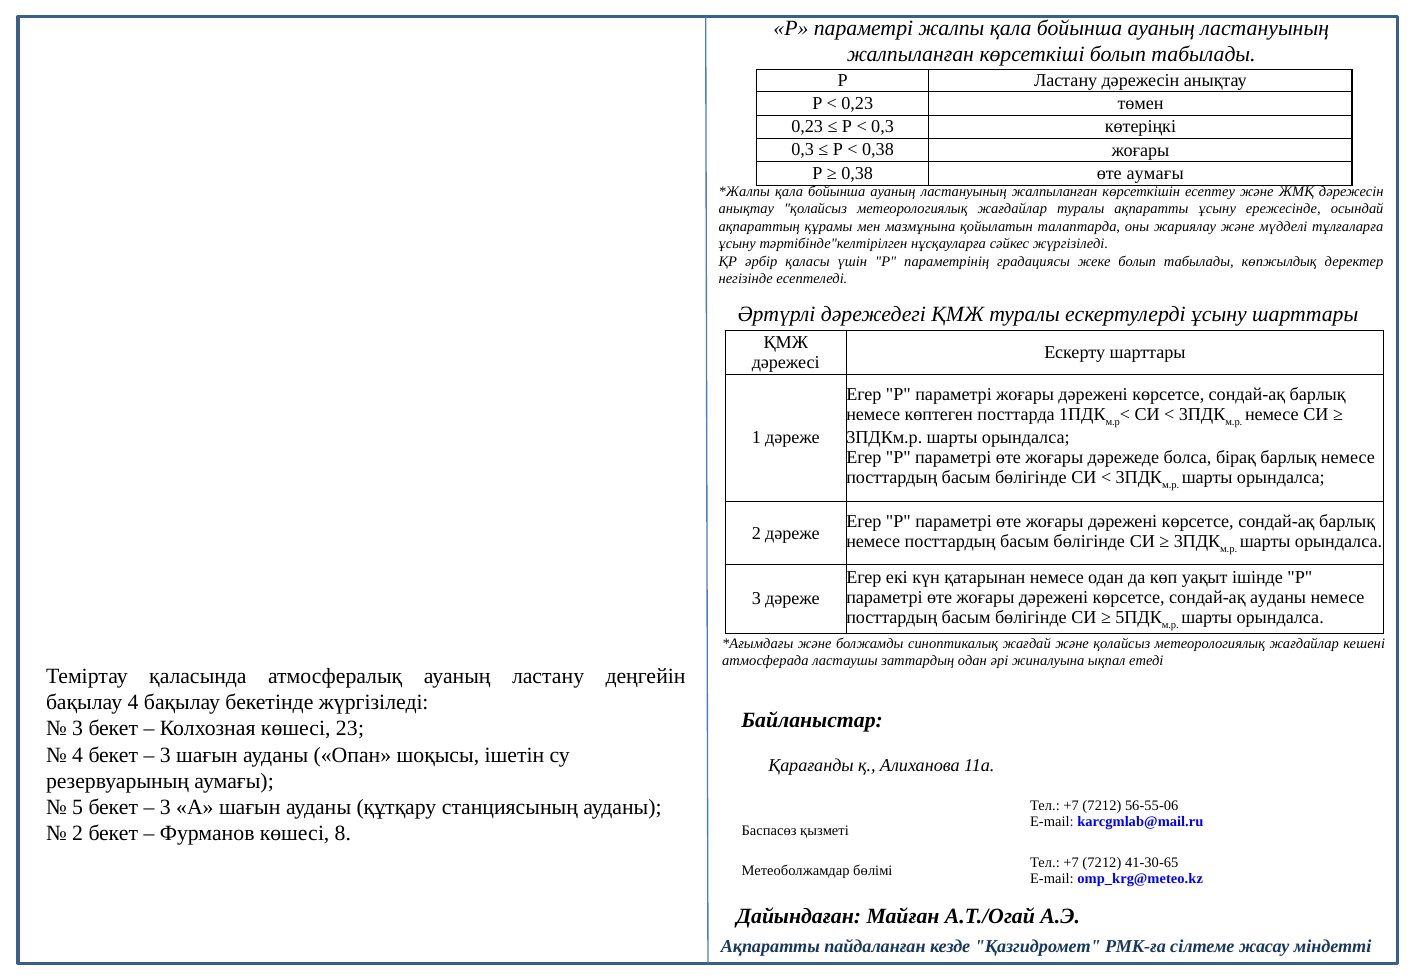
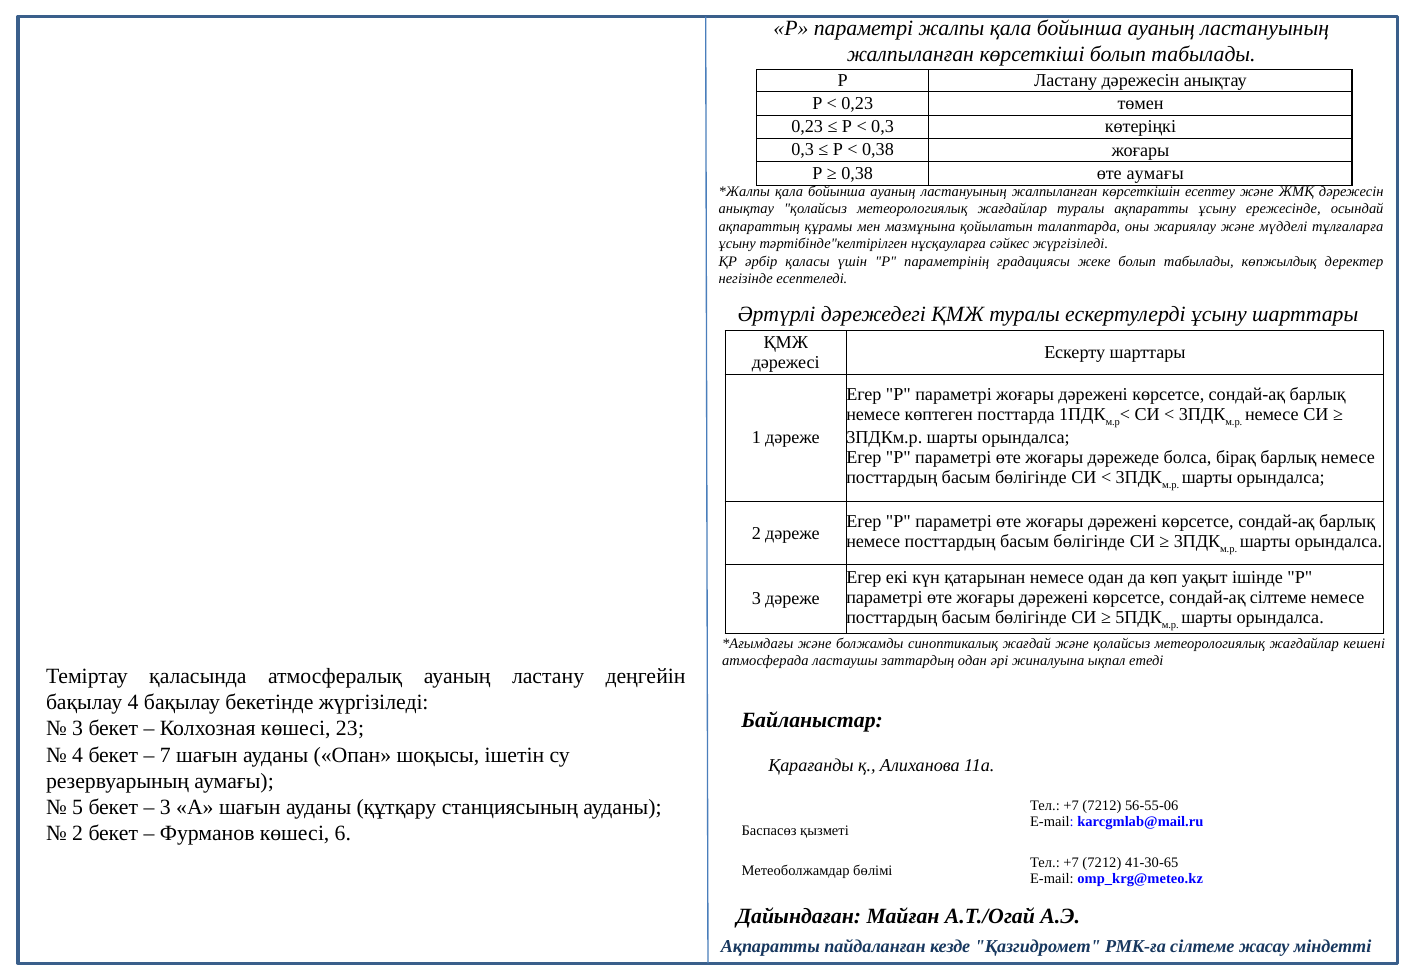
сондай-ақ ауданы: ауданы -> сілтеме (1278, 598)
3: 3 -> 7 (165, 755)
8: 8 -> 6 (343, 834)
